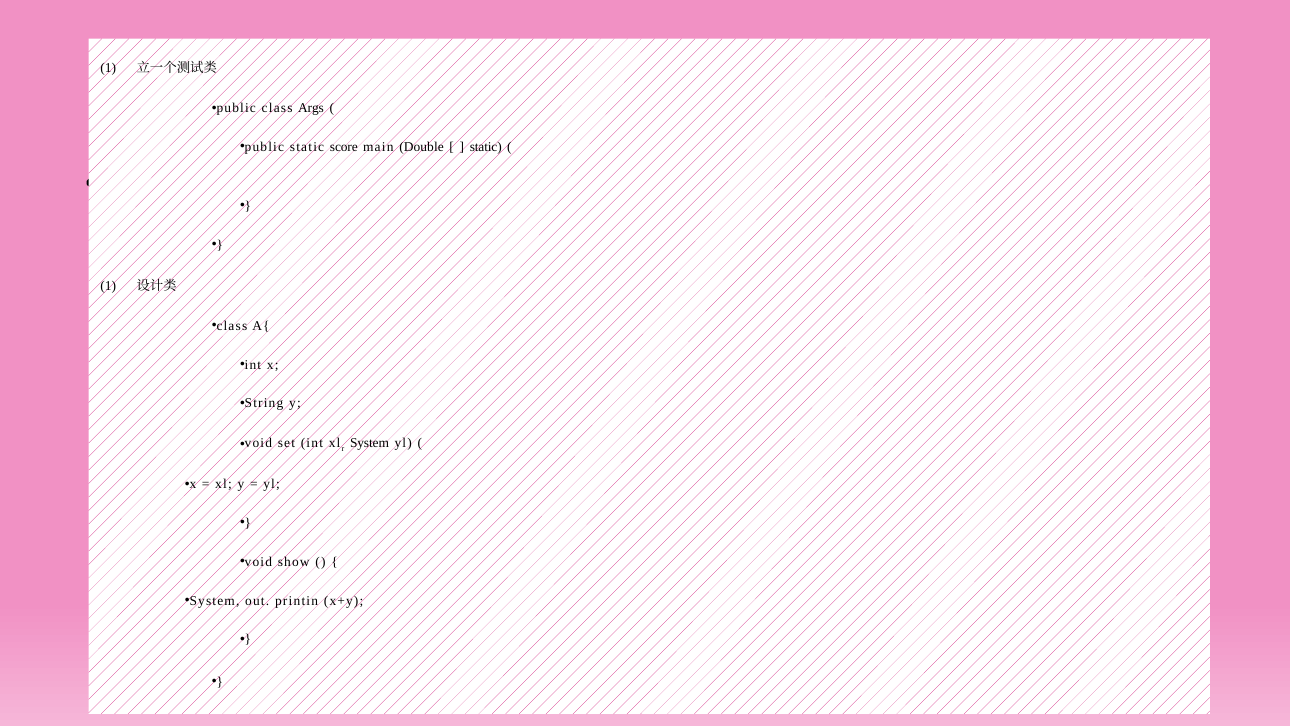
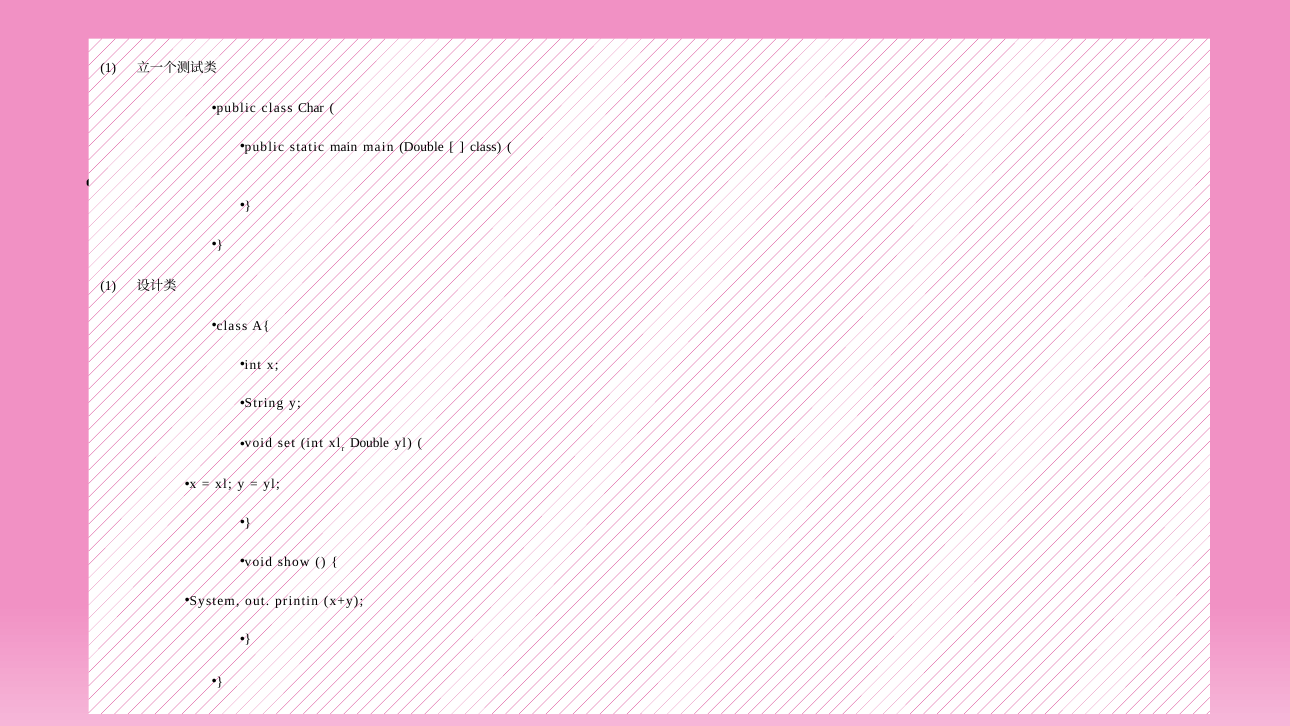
Args: Args -> Char (311, 108)
static score: score -> main (344, 147)
static: static -> class (486, 147)
System: System -> Double (369, 443)
